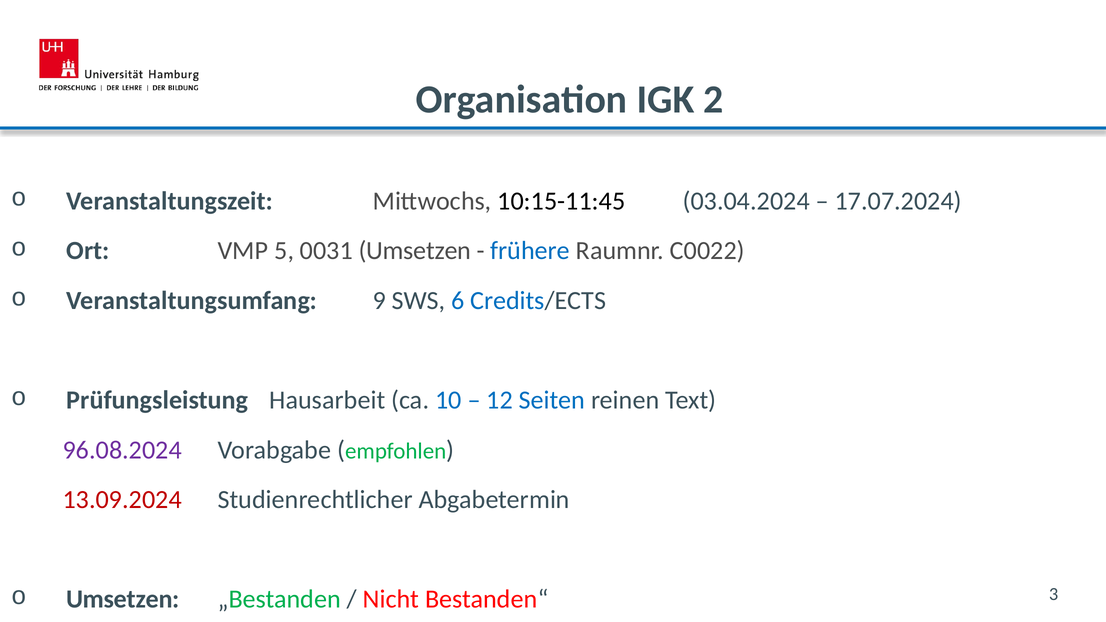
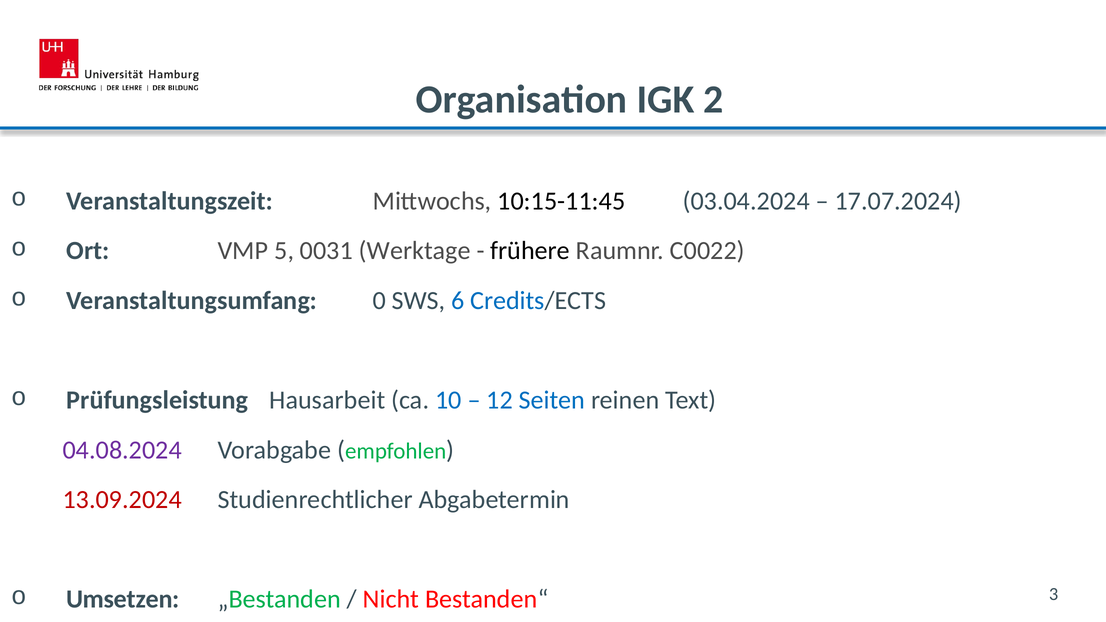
0031 Umsetzen: Umsetzen -> Werktage (415, 251)
frühere colour: blue -> black (530, 251)
9: 9 -> 0 (379, 301)
96.08.2024: 96.08.2024 -> 04.08.2024 (122, 450)
